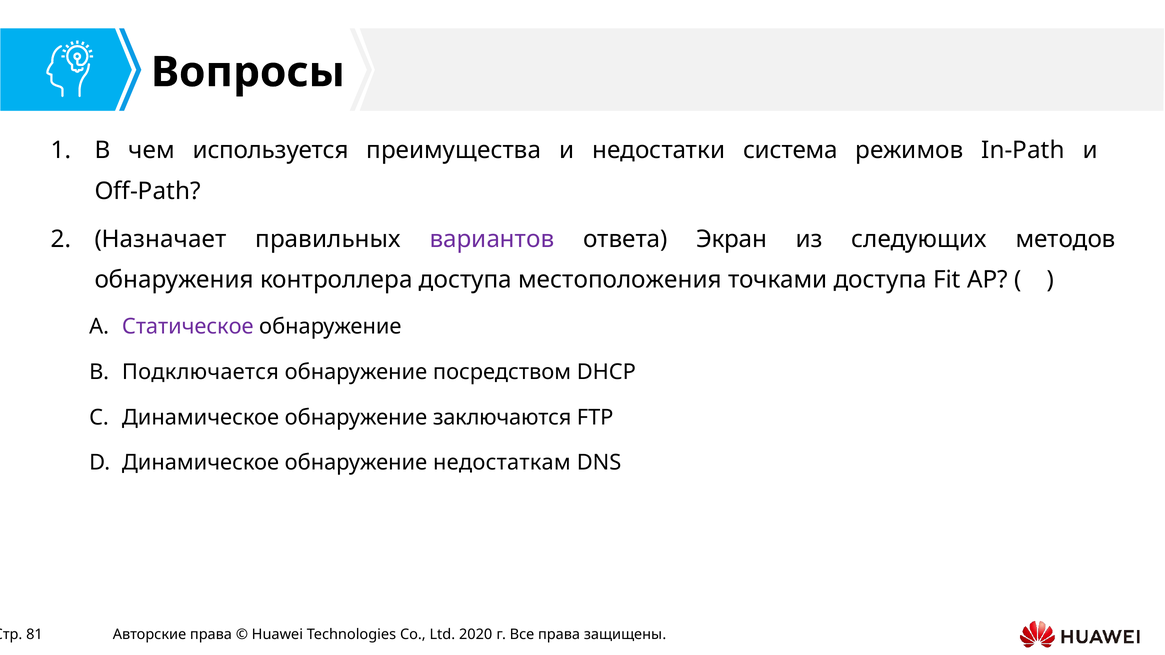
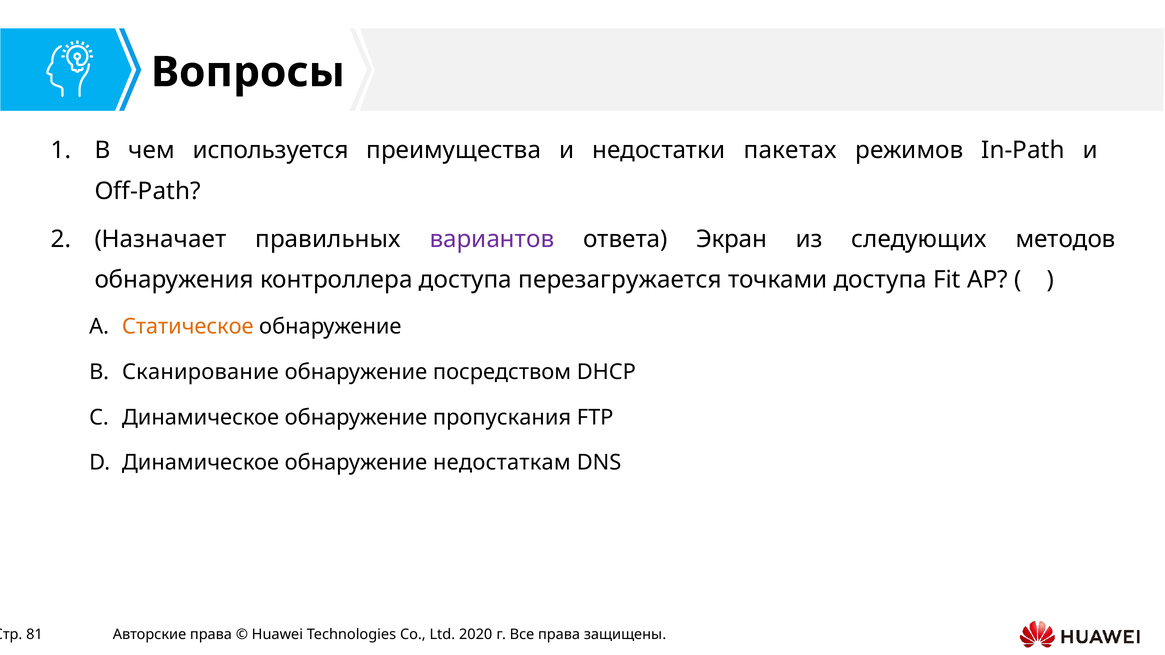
система: система -> пакетах (790, 150)
местоположения: местоположения -> перезагружается (620, 280)
Статическое colour: purple -> orange (188, 327)
Подключается: Подключается -> Сканирование (200, 372)
заключаются: заключаются -> пропускания (502, 418)
